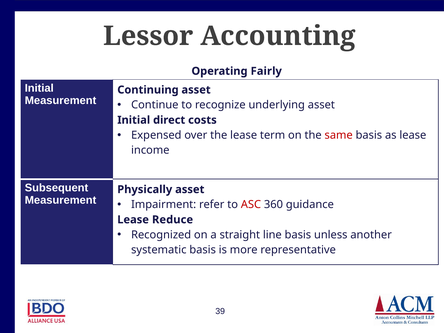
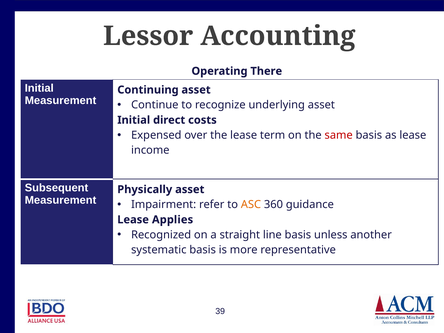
Fairly: Fairly -> There (266, 71)
ASC colour: red -> orange (251, 205)
Reduce: Reduce -> Applies (173, 220)
